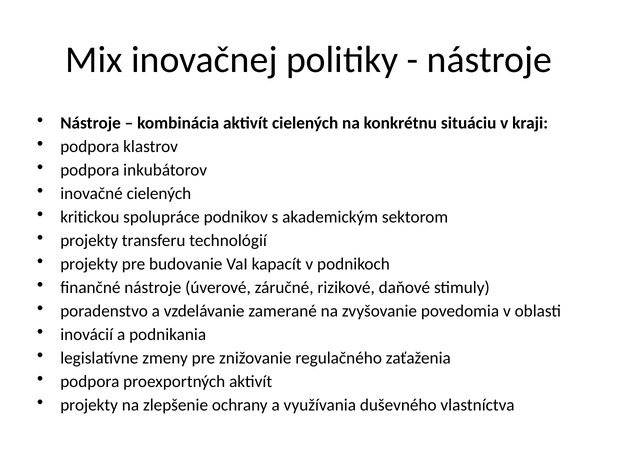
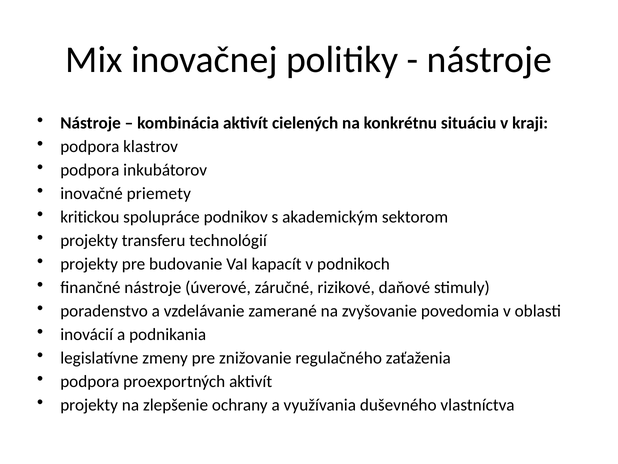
inovačné cielených: cielených -> priemety (159, 193)
